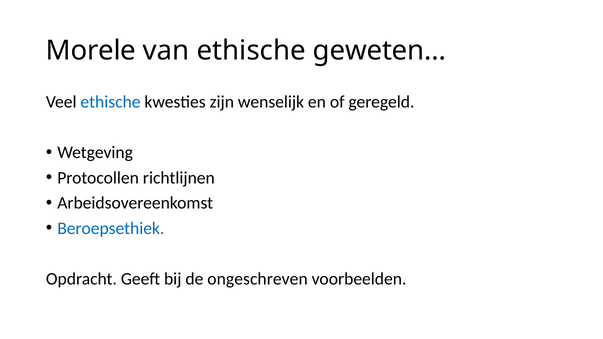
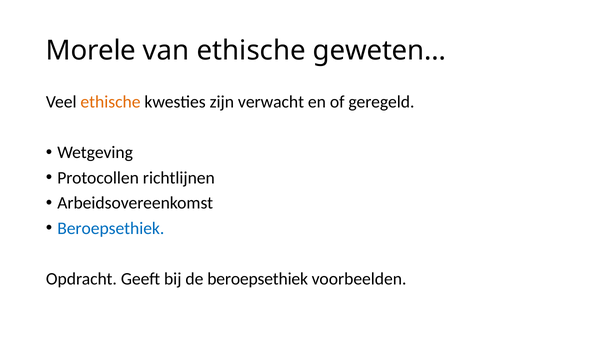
ethische colour: blue -> orange (111, 102)
wenselijk: wenselijk -> verwacht (271, 102)
de ongeschreven: ongeschreven -> beroepsethiek (258, 279)
